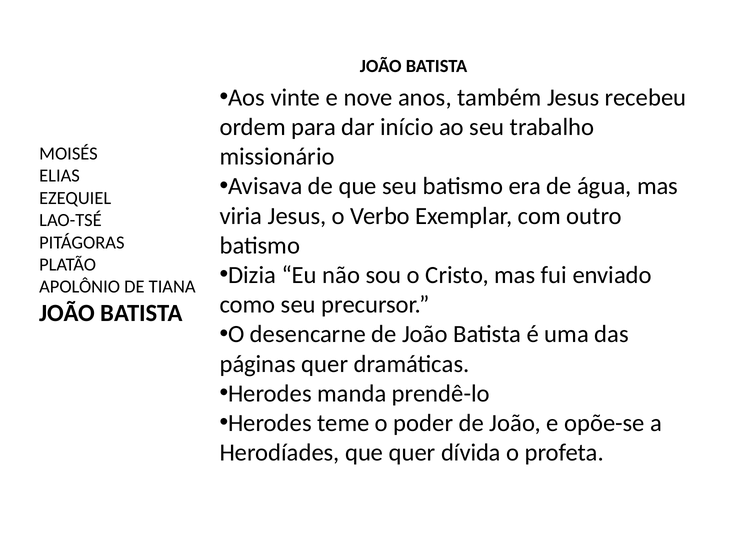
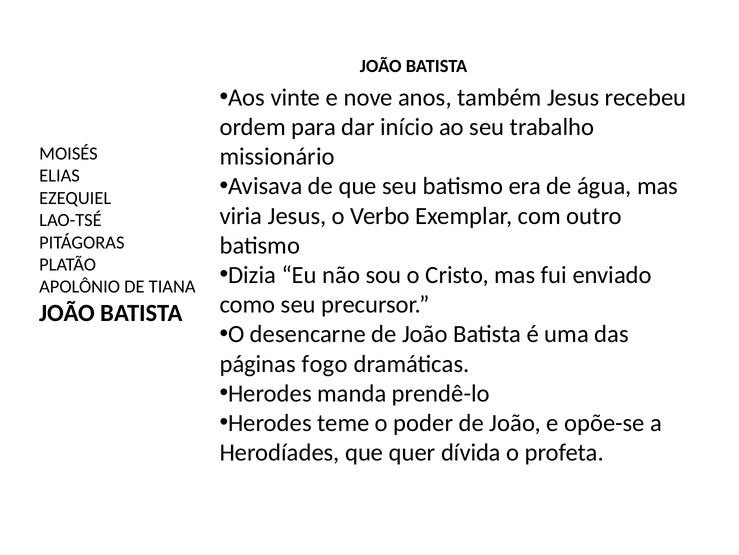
páginas quer: quer -> fogo (325, 363)
